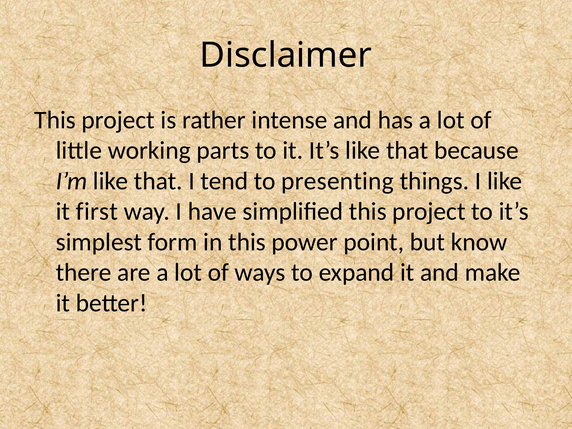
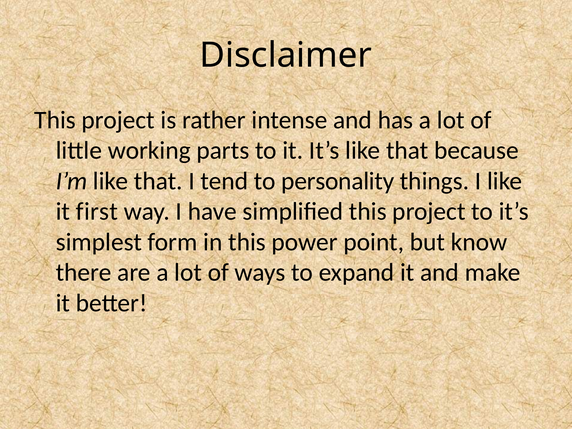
presenting: presenting -> personality (338, 181)
